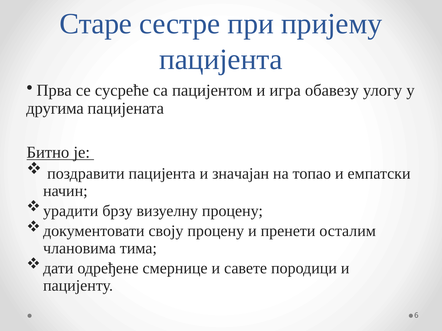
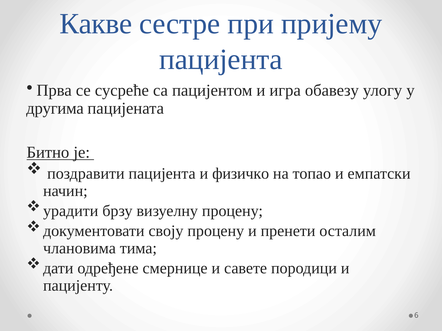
Старе: Старе -> Какве (96, 24)
значајан: значајан -> физичко (241, 174)
